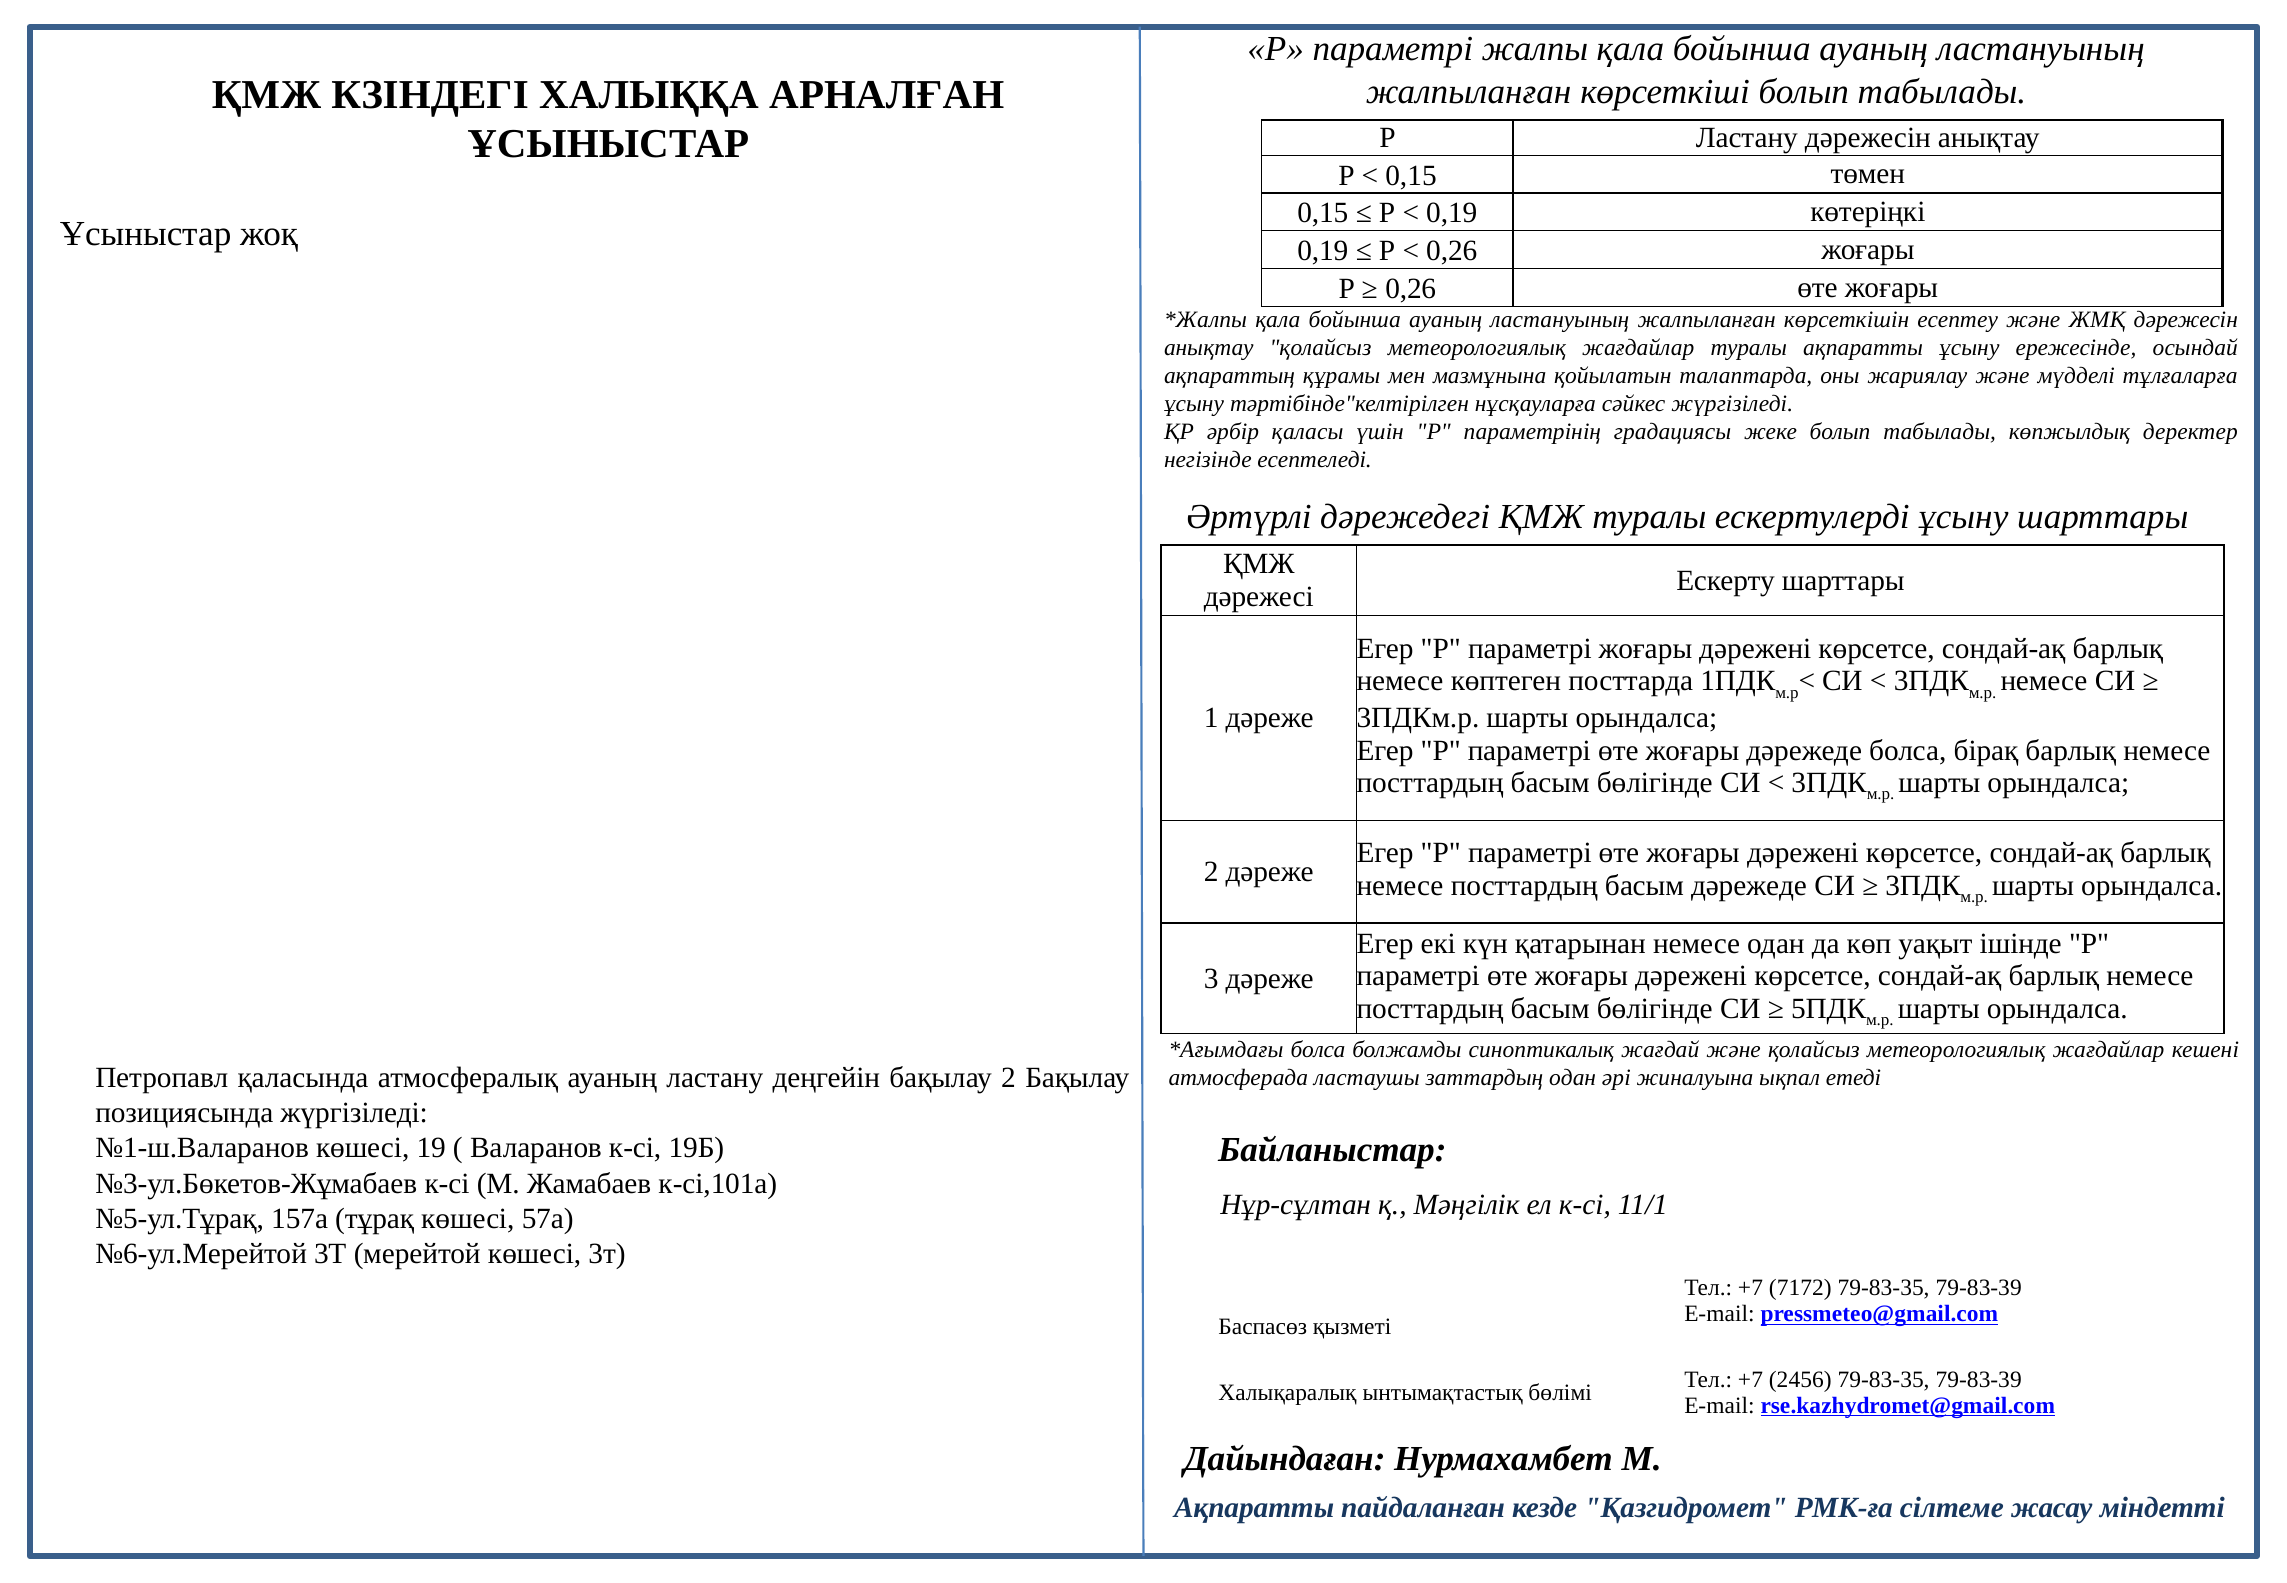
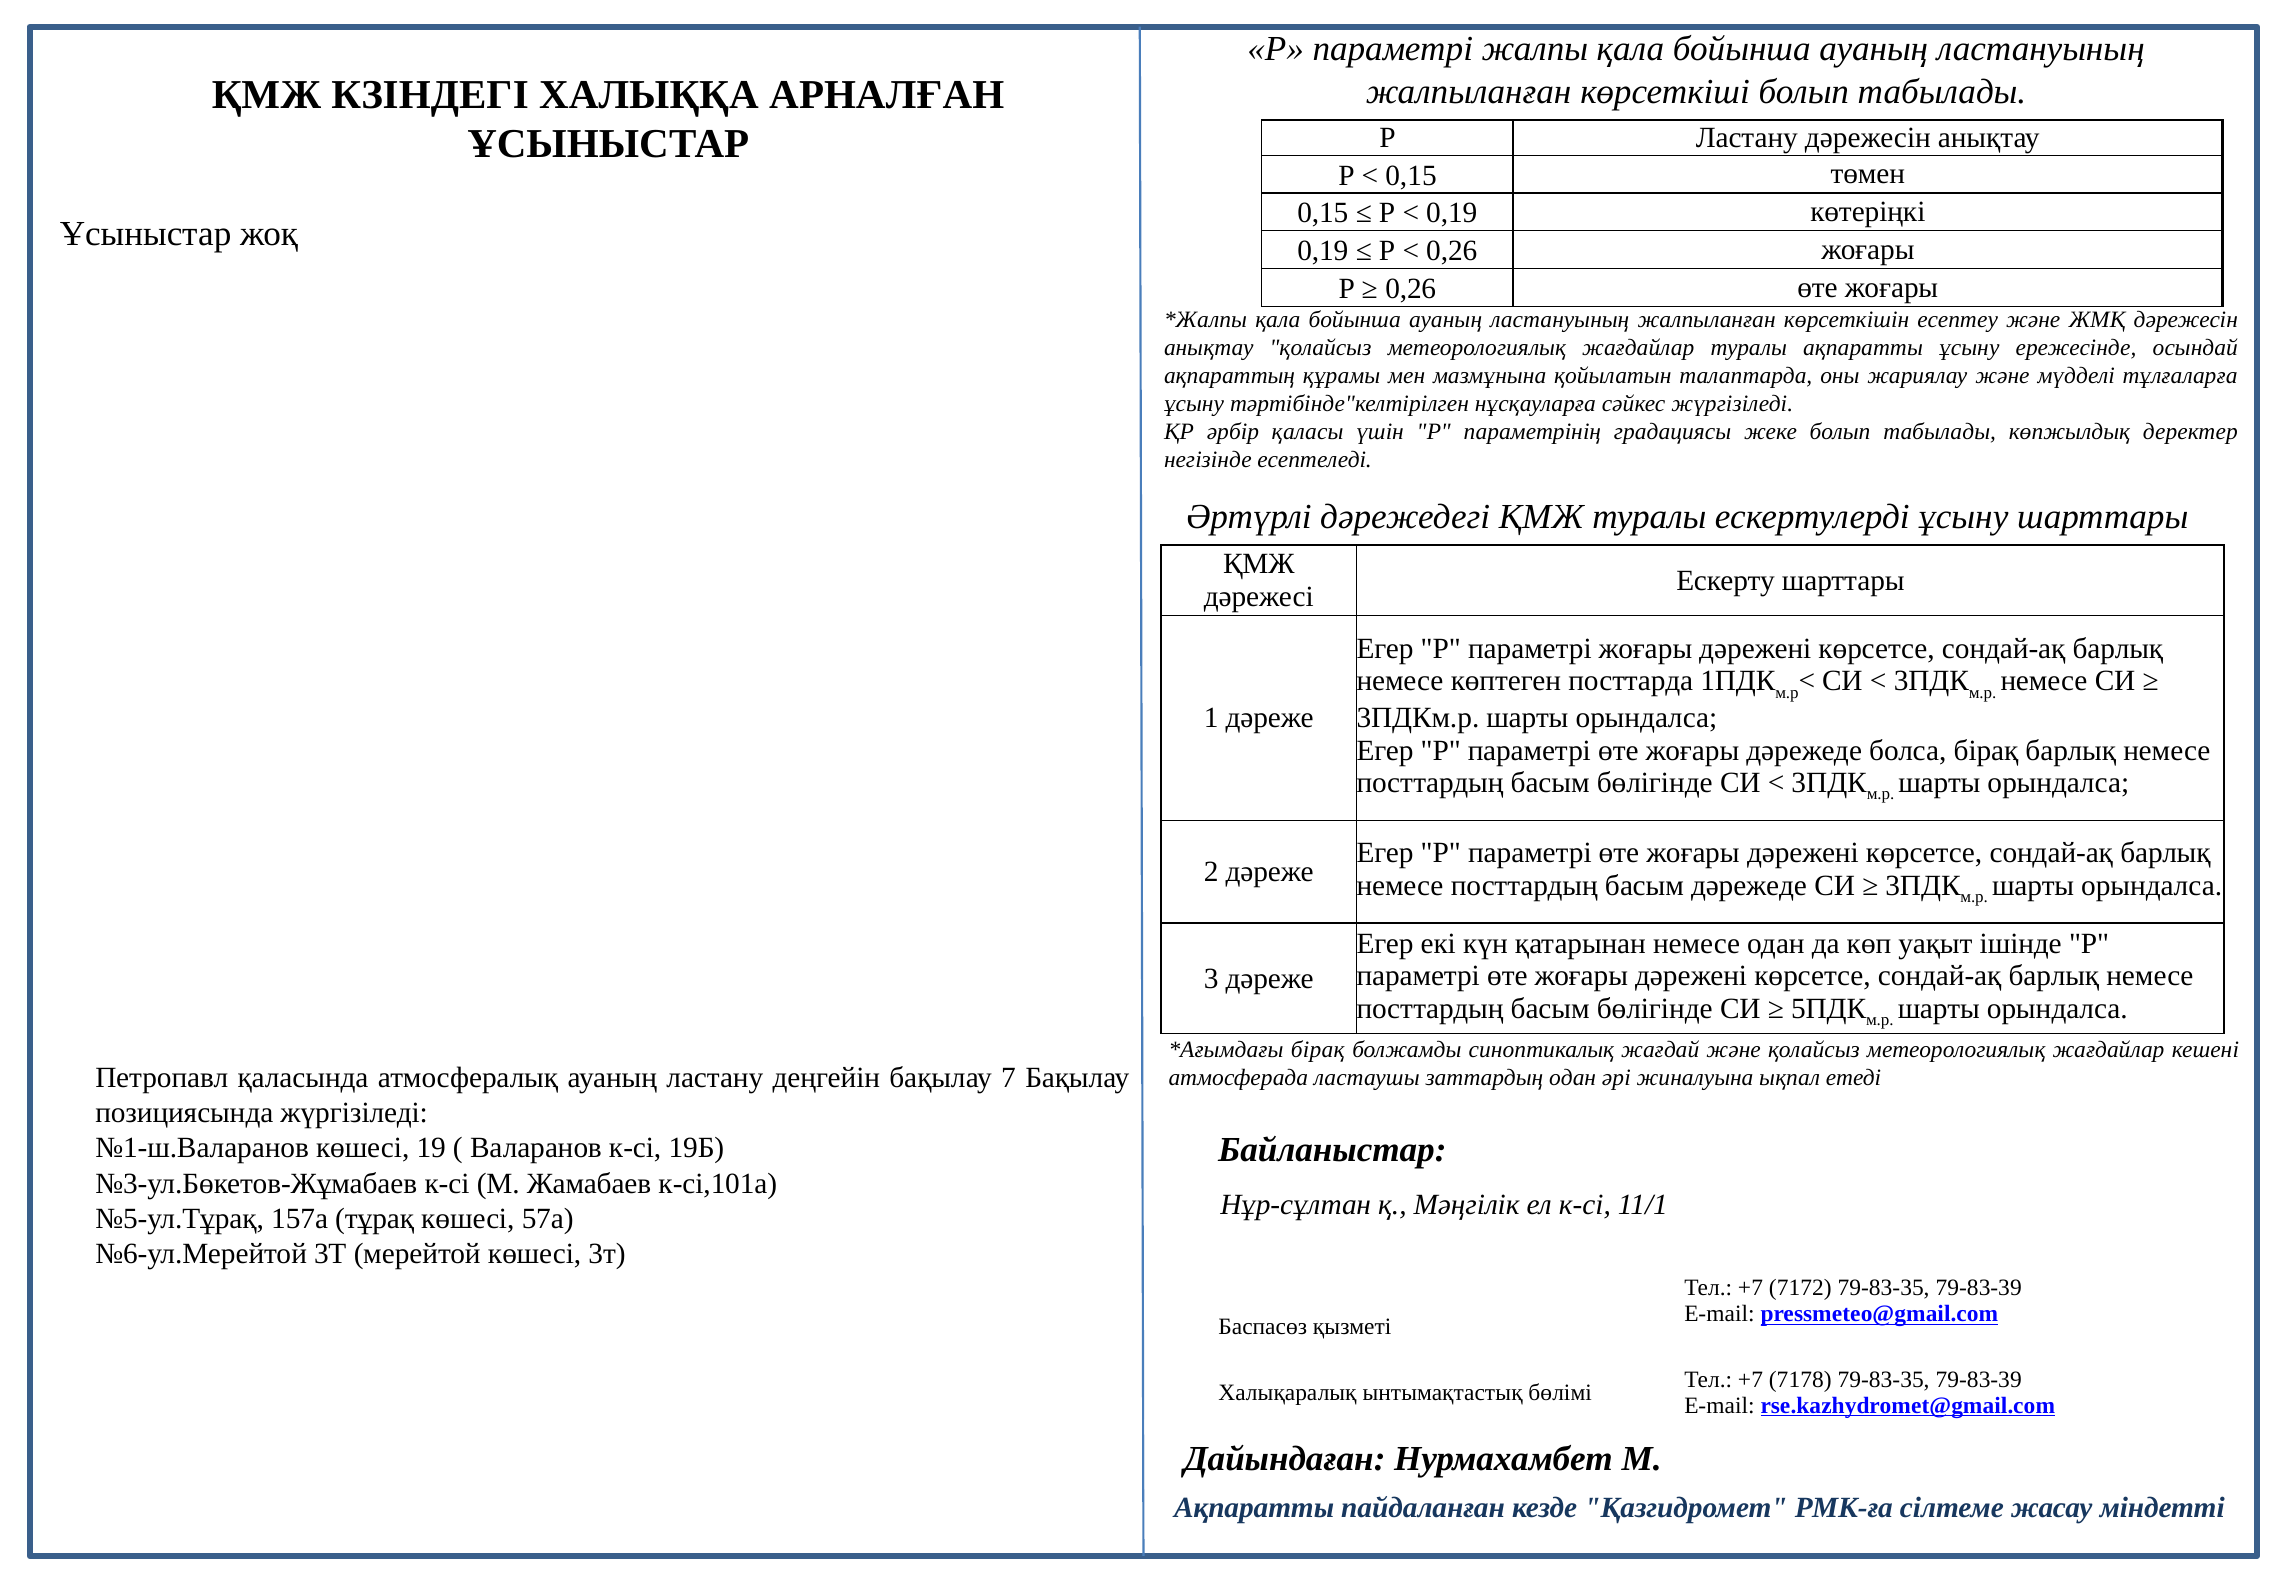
болса: болса -> бірақ (1318, 1050)
бақылау 2: 2 -> 7 (1008, 1078)
2456: 2456 -> 7178 (1800, 1380)
